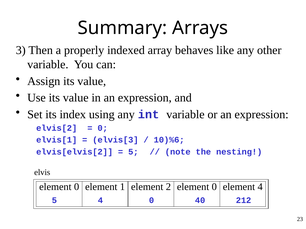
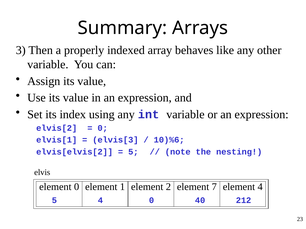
2 element 0: 0 -> 7 (214, 187)
